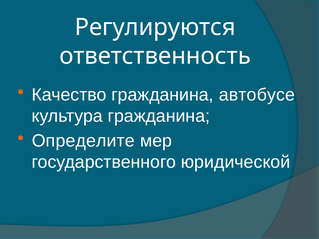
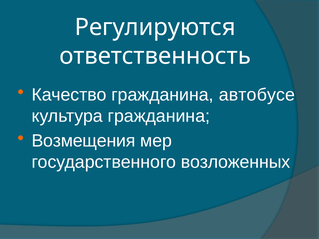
Определите: Определите -> Возмещения (83, 141)
юридической: юридической -> возложенных (236, 162)
